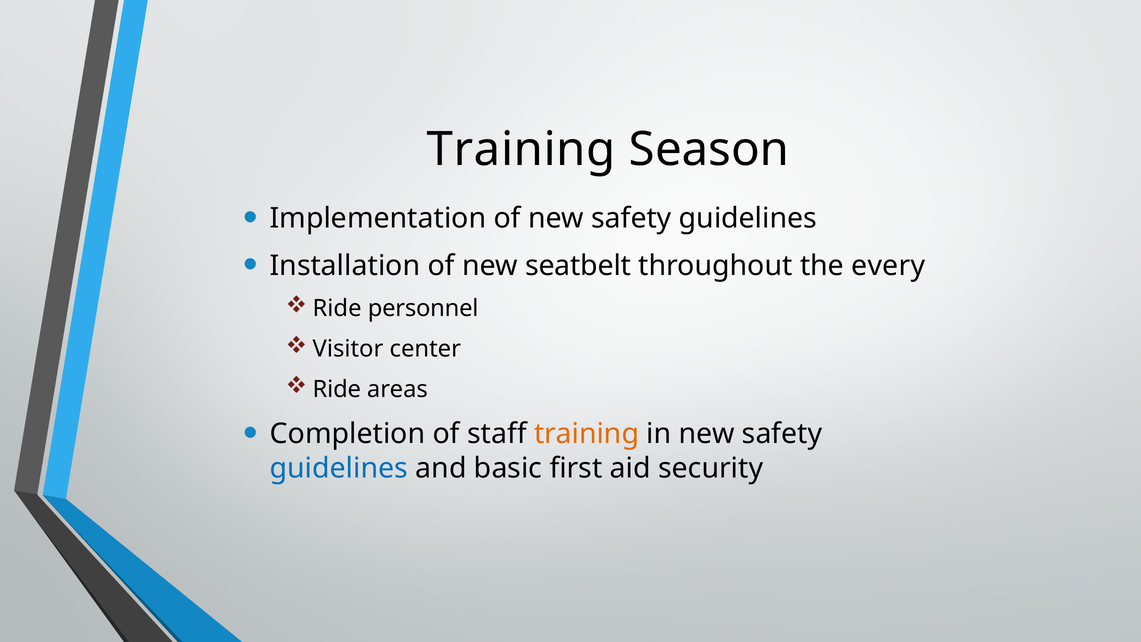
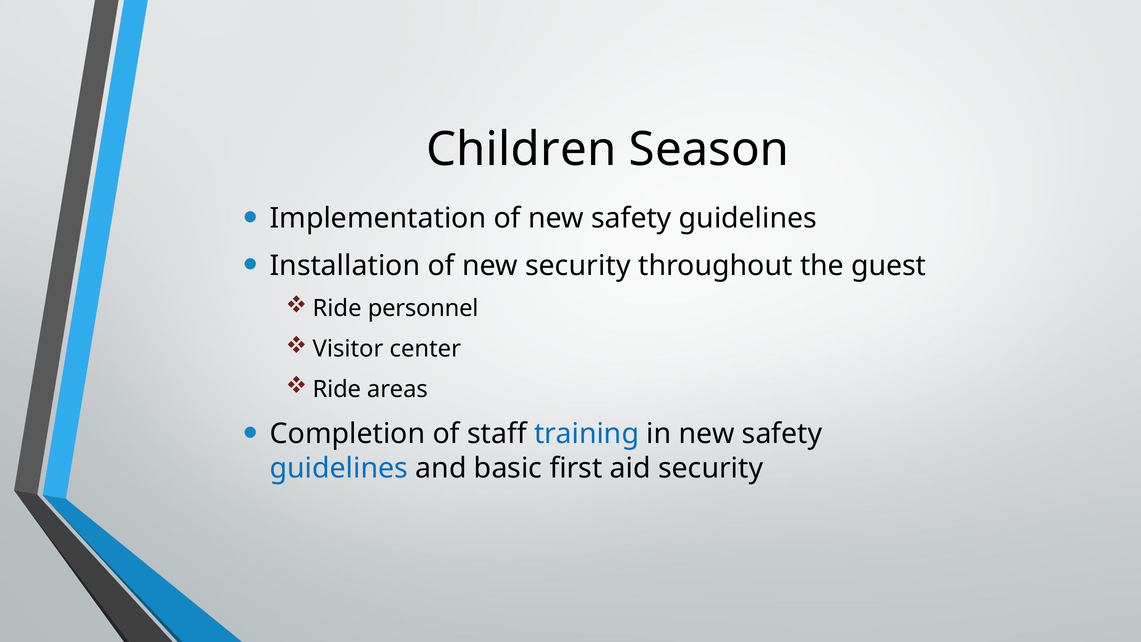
Training: Training -> Children (521, 149)
new seatbelt: seatbelt -> security (578, 266)
every: every -> guest (889, 266)
training colour: orange -> blue (587, 434)
